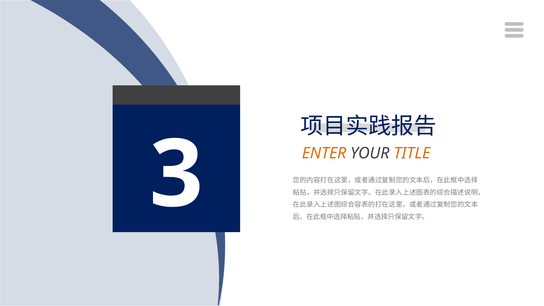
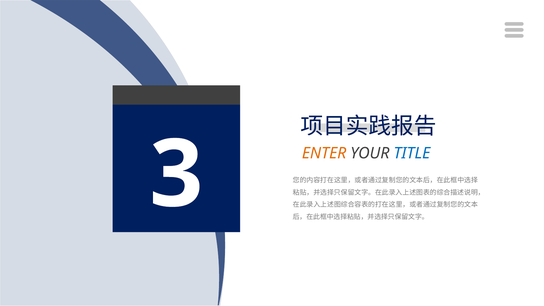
TITLE colour: orange -> blue (412, 153)
